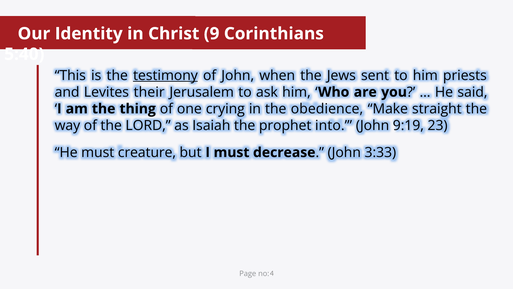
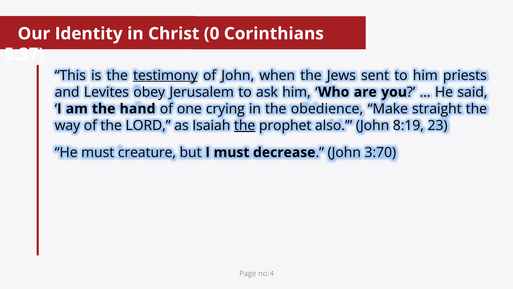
9: 9 -> 0 (212, 34)
5:40: 5:40 -> 5:37 (24, 54)
their: their -> obey (149, 92)
thing: thing -> hand (138, 109)
the underline: none -> present (245, 126)
into: into -> also (334, 126)
9:19: 9:19 -> 8:19 (408, 126)
3:33: 3:33 -> 3:70 (380, 153)
